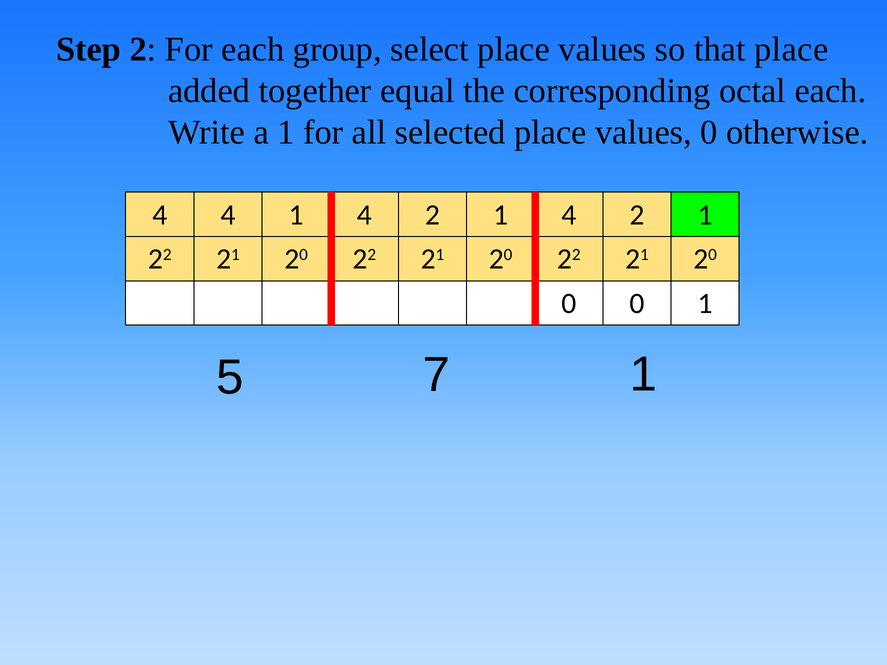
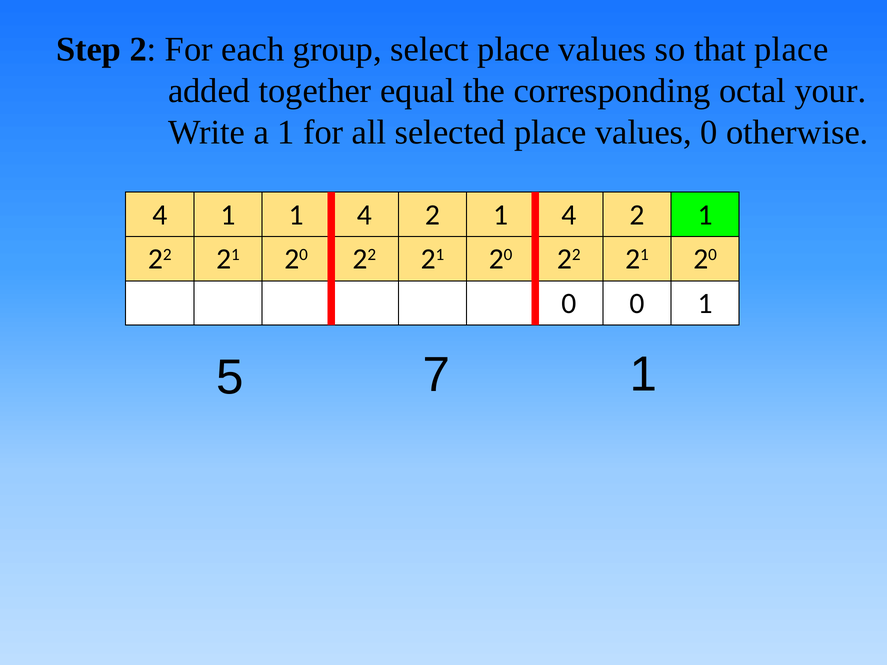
octal each: each -> your (830, 91)
4 4: 4 -> 1 (228, 215)
